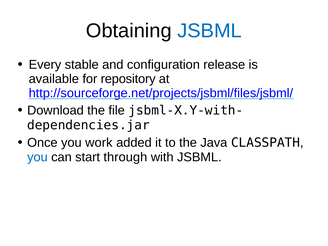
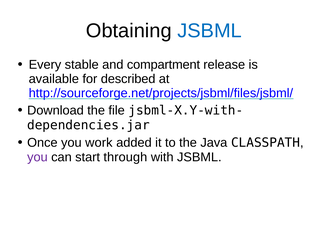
configuration: configuration -> compartment (163, 65)
repository: repository -> described (128, 79)
you colour: blue -> purple (37, 157)
